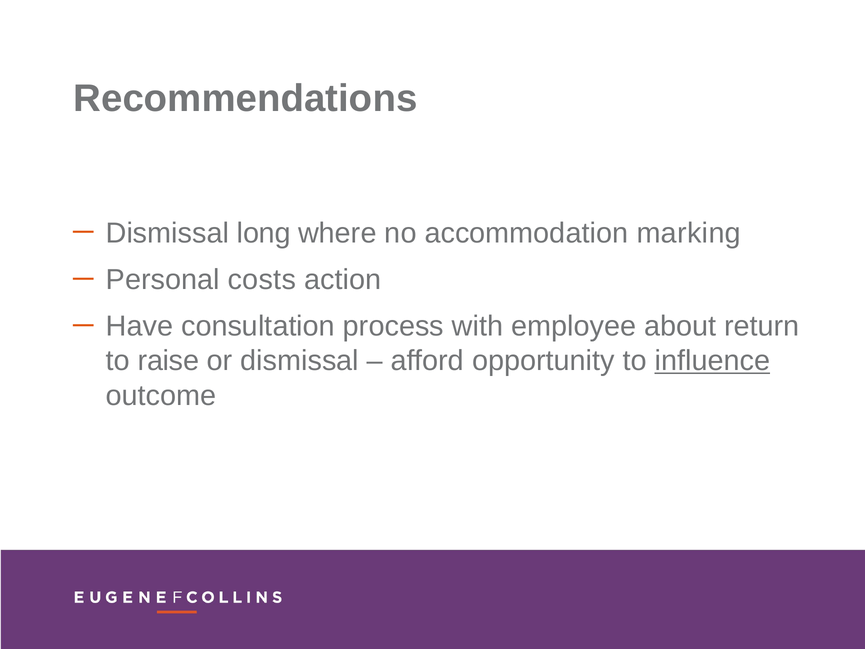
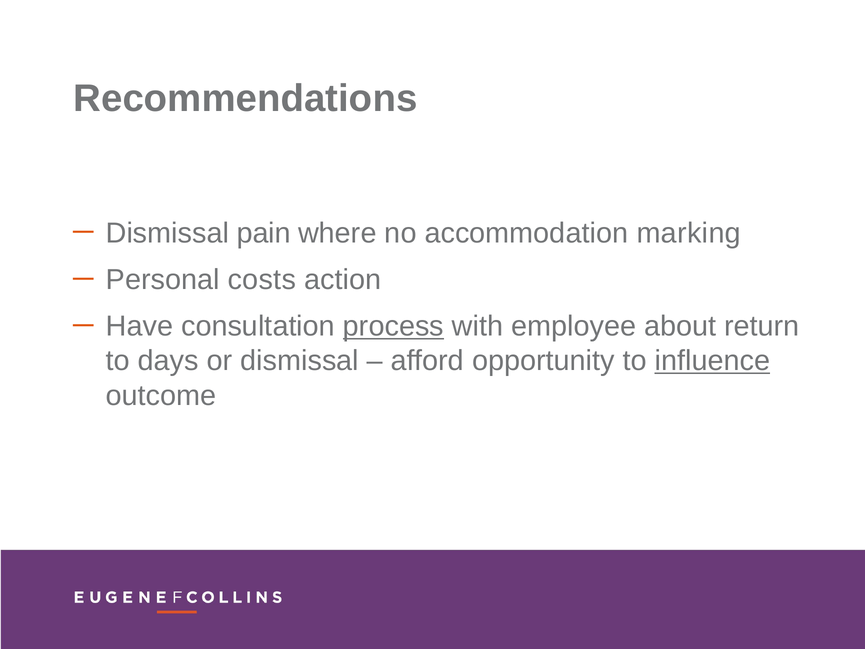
long: long -> pain (264, 233)
process underline: none -> present (393, 326)
raise: raise -> days (168, 361)
